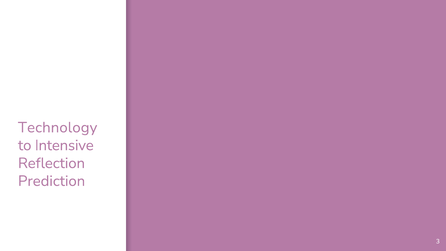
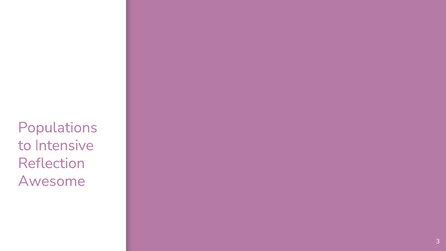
Technology: Technology -> Populations (58, 127)
Prediction: Prediction -> Awesome (52, 181)
